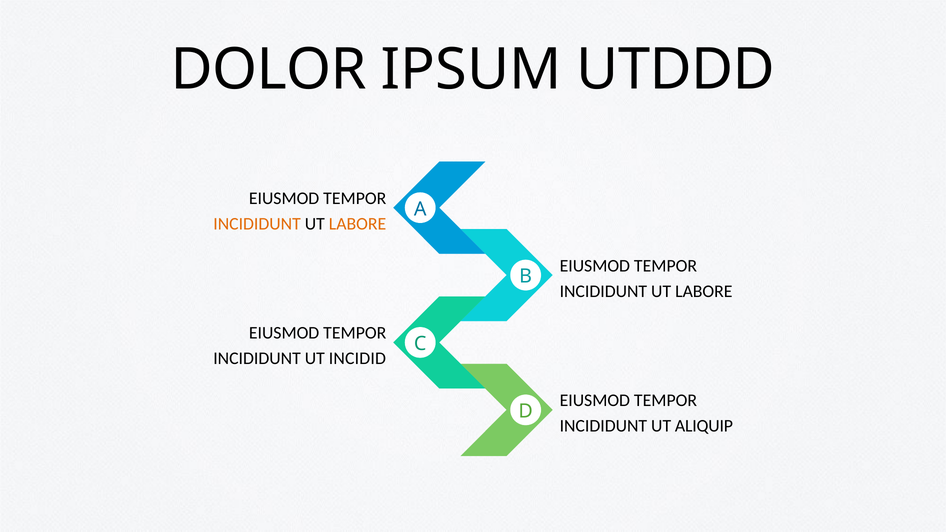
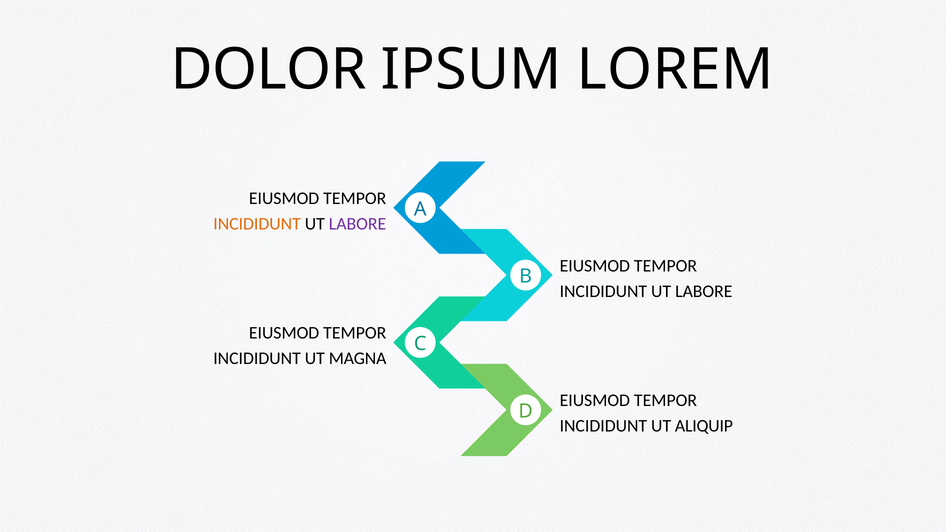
UTDDD: UTDDD -> LOREM (675, 70)
LABORE colour: orange -> purple (358, 224)
INCIDID: INCIDID -> MAGNA (358, 359)
